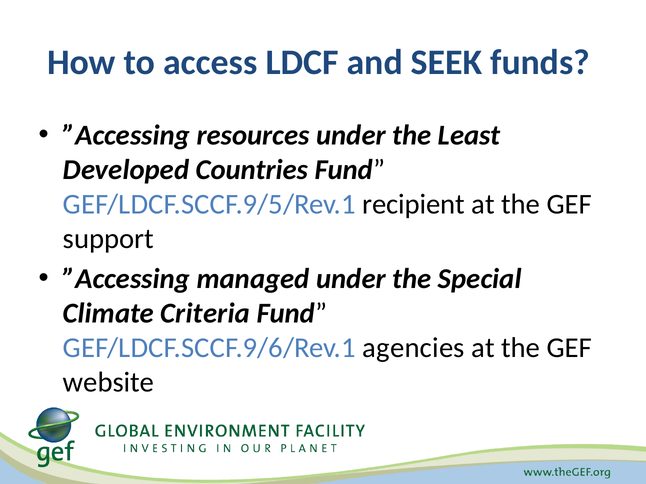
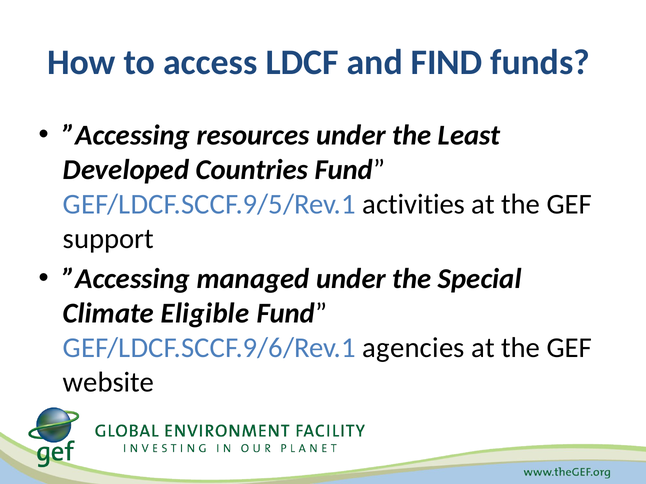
SEEK: SEEK -> FIND (447, 62)
recipient: recipient -> activities (414, 204)
Criteria: Criteria -> Eligible (205, 314)
